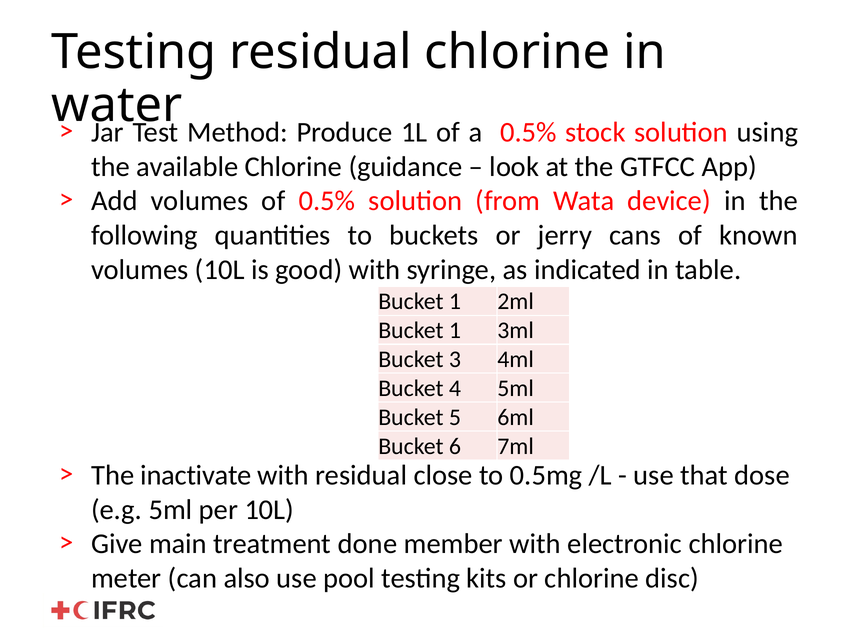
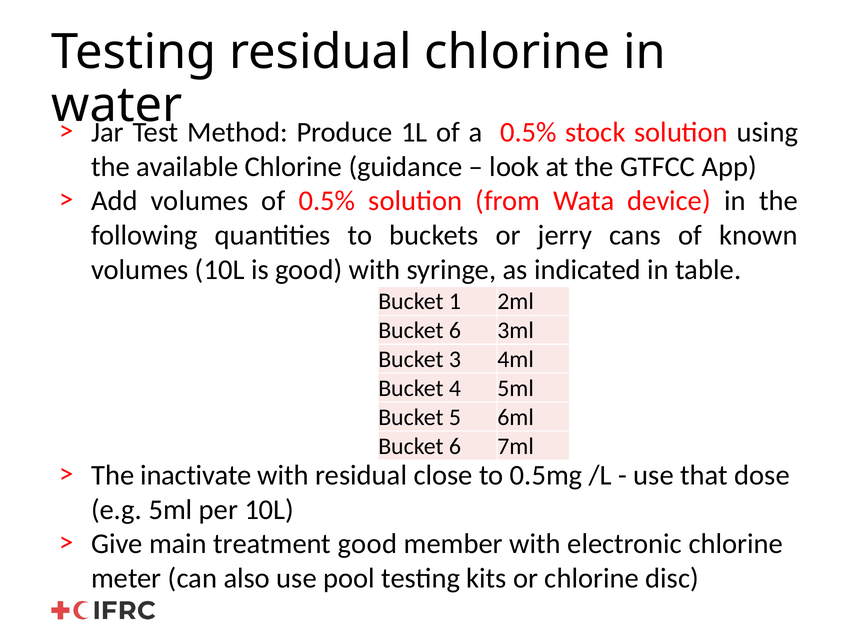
1: 1 -> 6 (455, 330)
treatment done: done -> good (367, 544)
